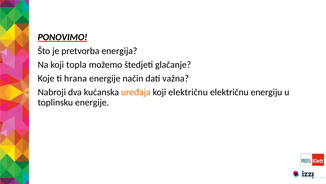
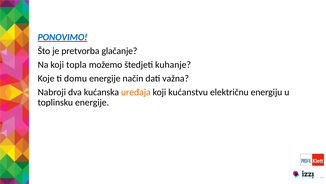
PONOVIMO colour: black -> blue (63, 37)
energija: energija -> glačanje (119, 51)
glačanje: glačanje -> kuhanje (173, 65)
hrana: hrana -> domu (75, 78)
koji električnu: električnu -> kućanstvu (188, 92)
